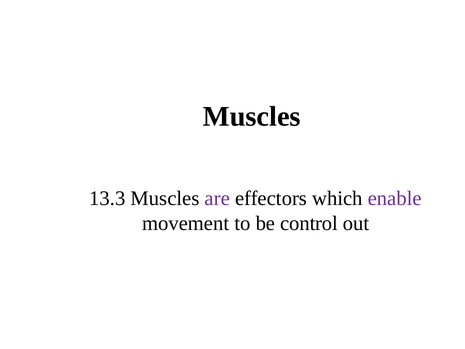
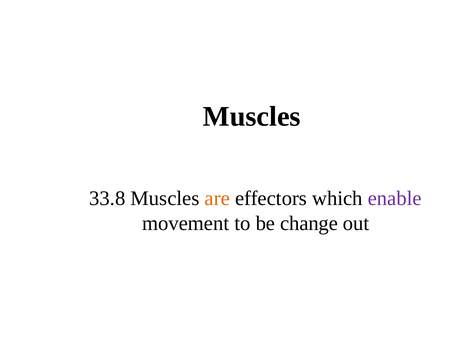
13.3: 13.3 -> 33.8 (107, 198)
are colour: purple -> orange (217, 198)
control: control -> change (309, 223)
